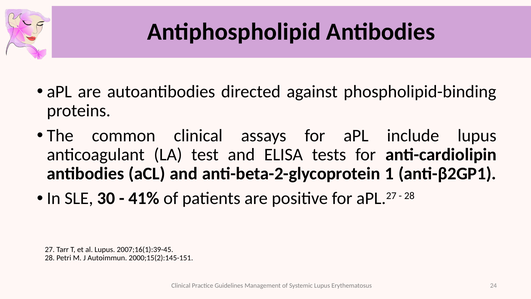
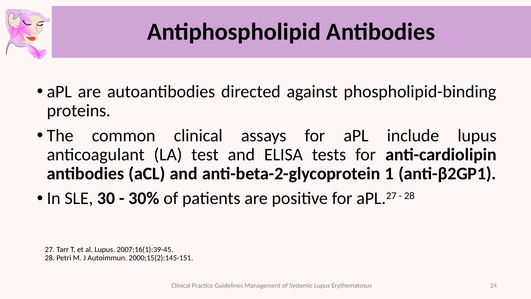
41%: 41% -> 30% (144, 198)
